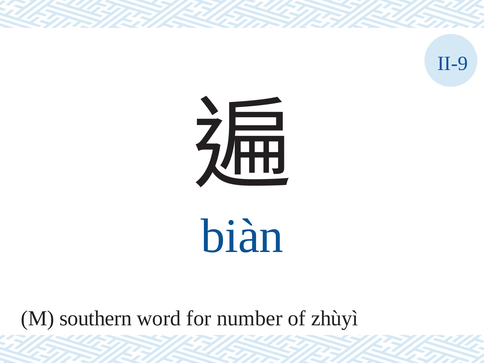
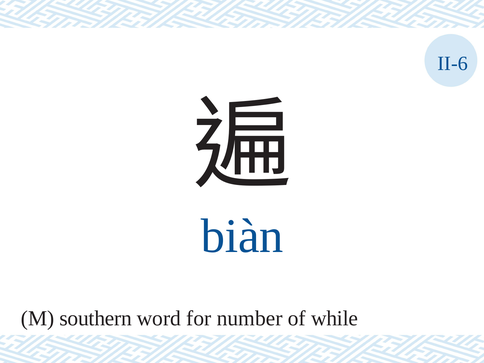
II-9: II-9 -> II-6 (453, 63)
zhùyì: zhùyì -> while (335, 318)
